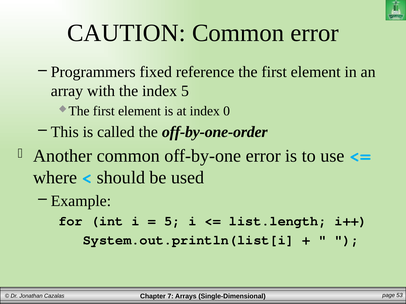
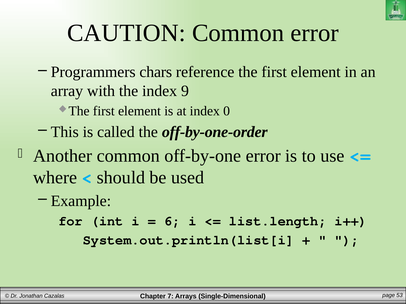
fixed: fixed -> chars (156, 72)
index 5: 5 -> 9 (185, 91)
5: 5 -> 6 (172, 221)
